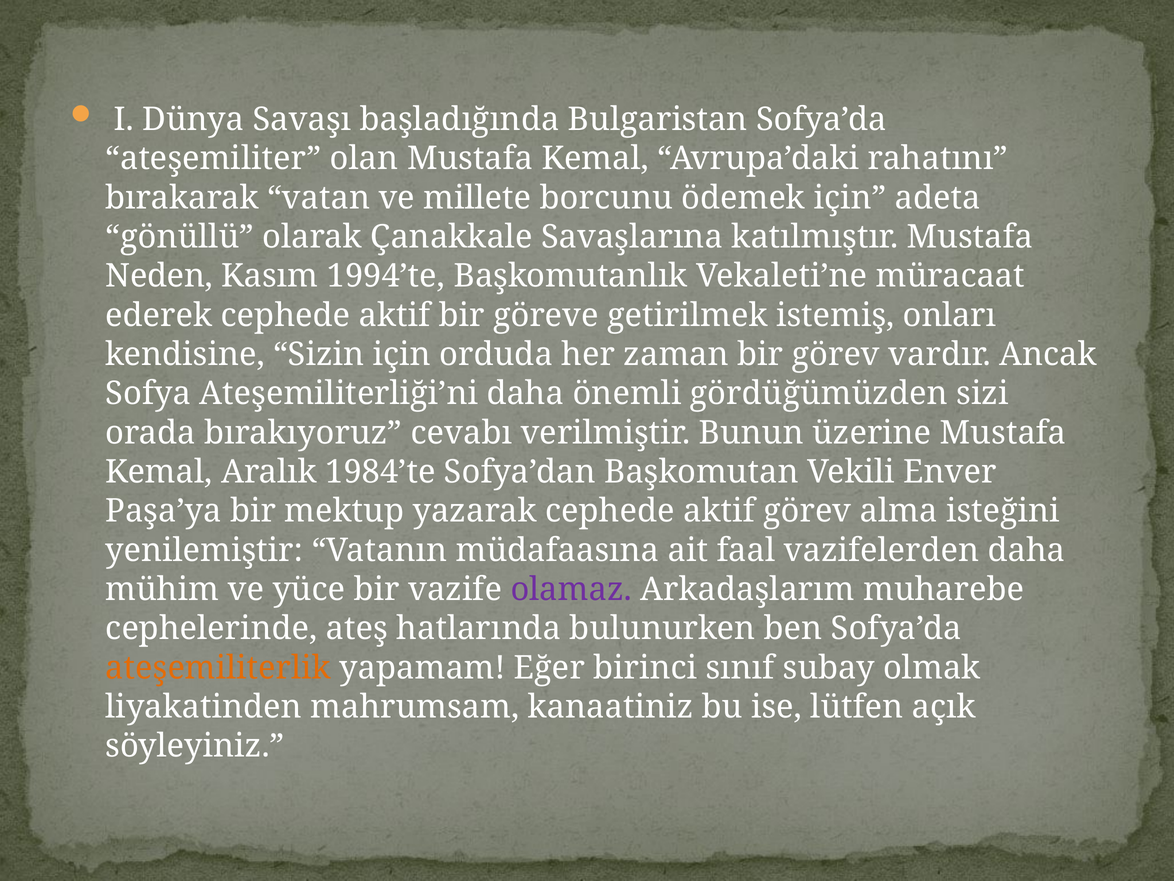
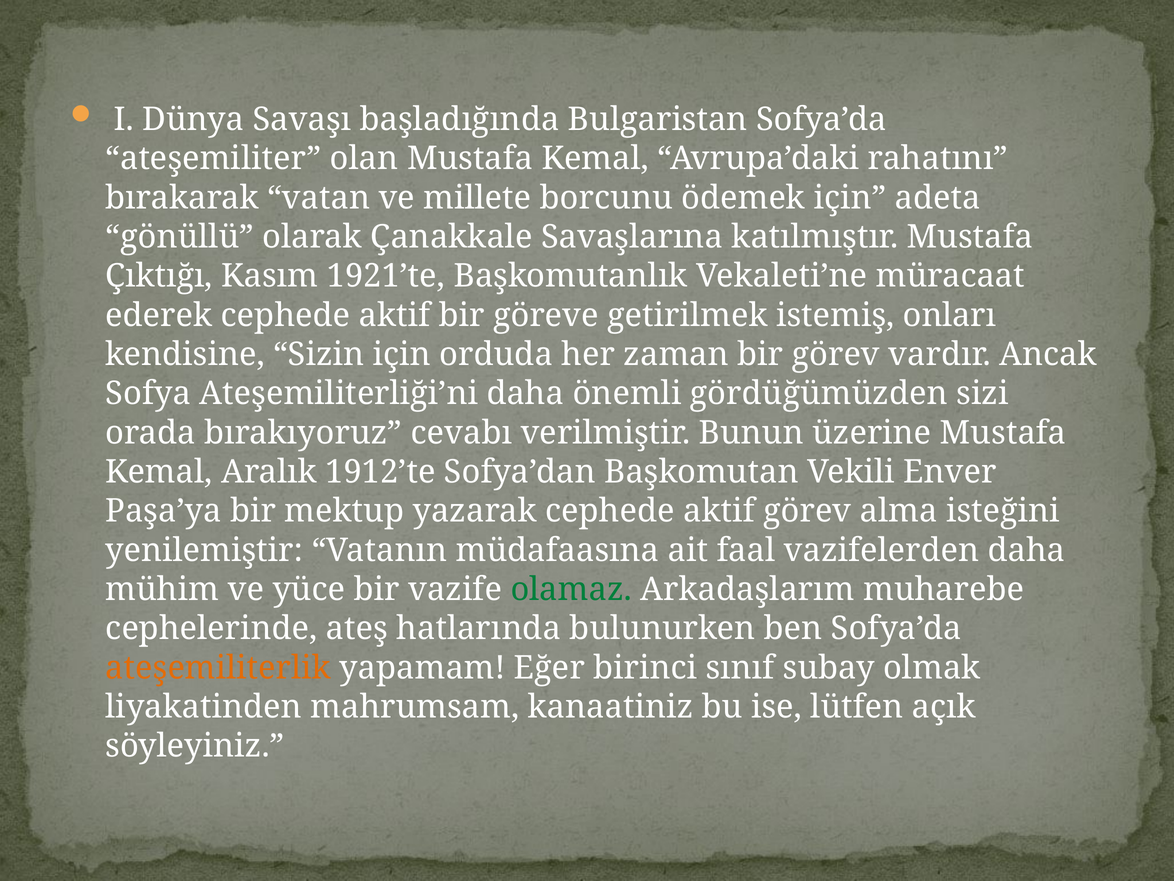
Neden: Neden -> Çıktığı (159, 276)
1994’te: 1994’te -> 1921’te (386, 276)
1984’te: 1984’te -> 1912’te (380, 472)
olamaz colour: purple -> green (571, 589)
